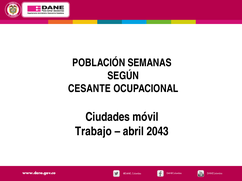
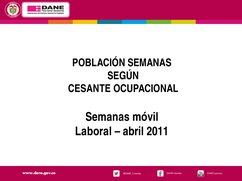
Ciudades: Ciudades -> Semanas (108, 117)
Trabajo: Trabajo -> Laboral (93, 132)
2043: 2043 -> 2011 (158, 132)
